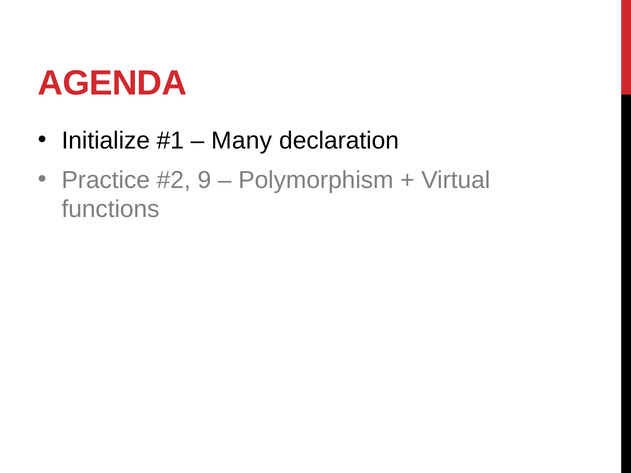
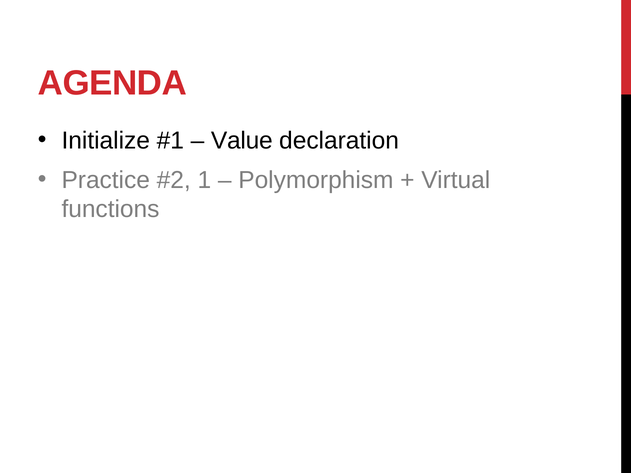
Many: Many -> Value (242, 140)
9: 9 -> 1 (204, 180)
